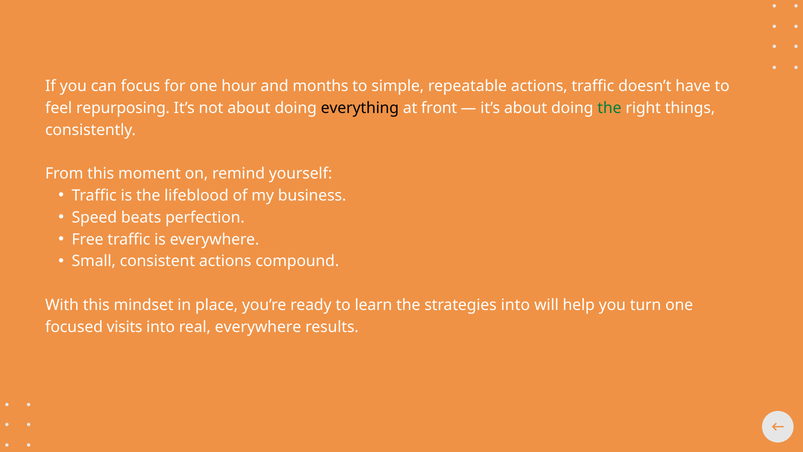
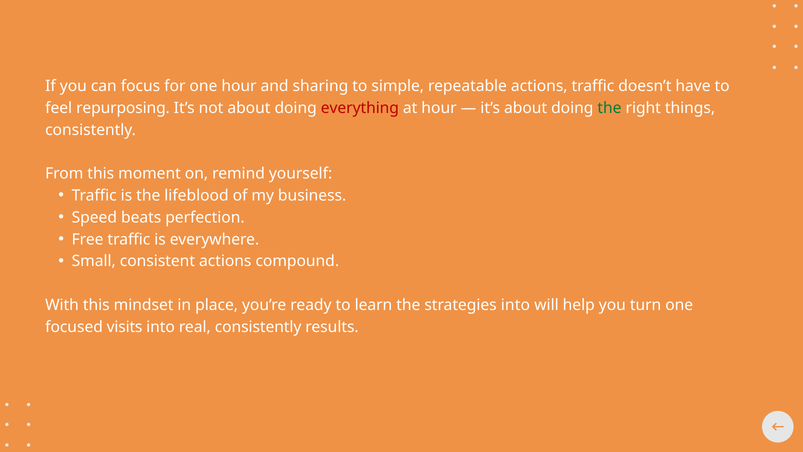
months: months -> sharing (320, 86)
everything colour: black -> red (360, 108)
at front: front -> hour (439, 108)
real everywhere: everywhere -> consistently (258, 327)
